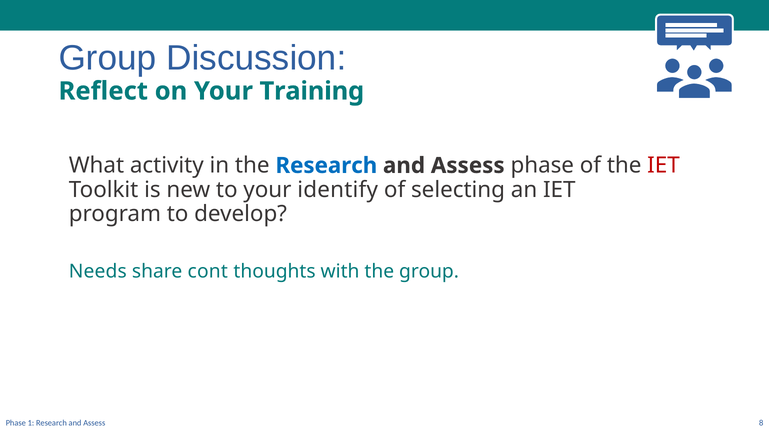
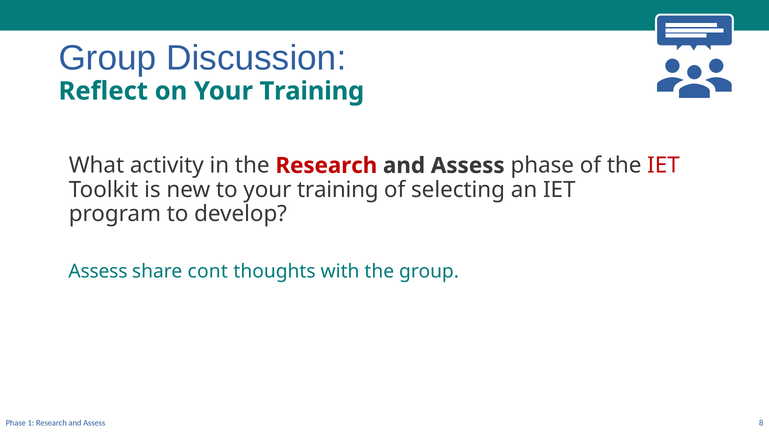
Research colour: blue -> red (326, 166)
to your identify: identify -> training (338, 190)
Needs: Needs -> Assess (98, 272)
